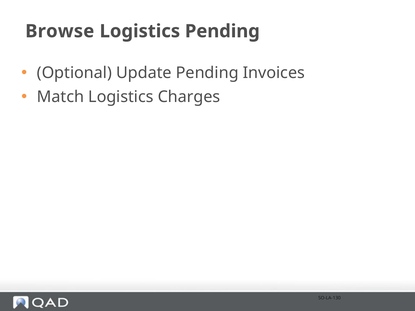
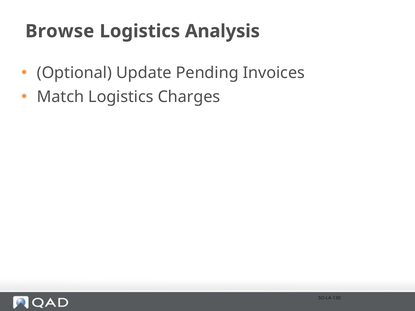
Logistics Pending: Pending -> Analysis (222, 31)
